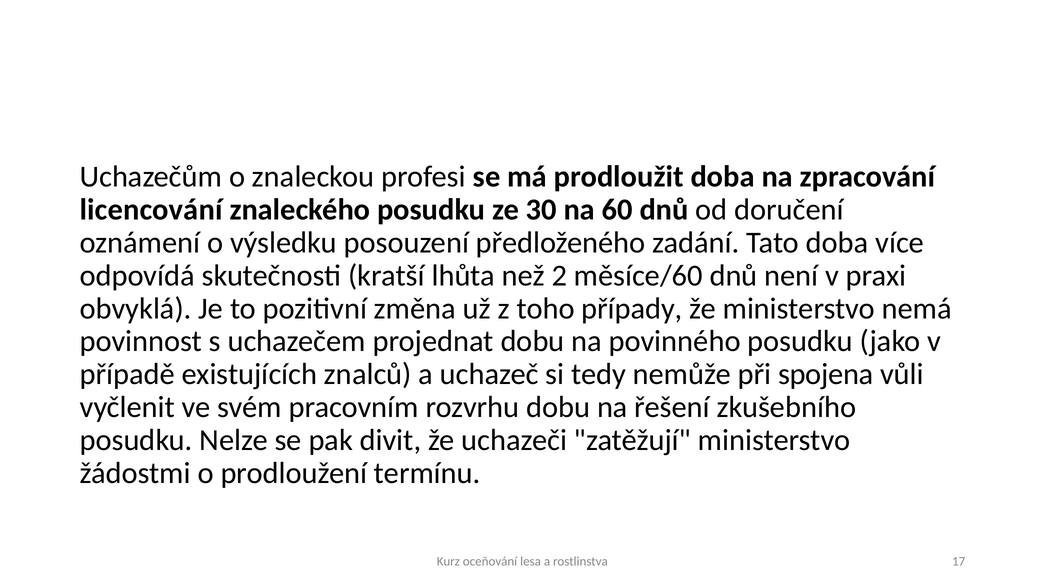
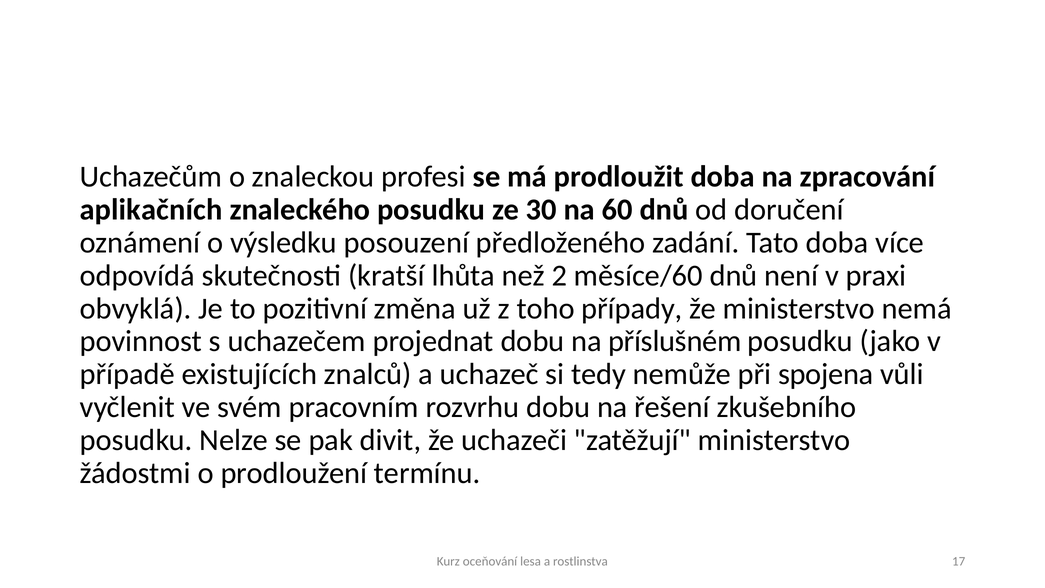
licencování: licencování -> aplikačních (151, 210)
povinného: povinného -> příslušném (675, 341)
